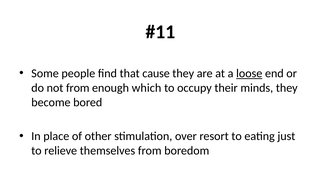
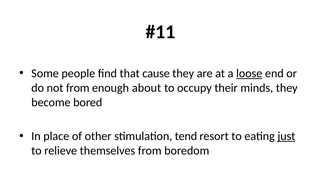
which: which -> about (147, 88)
over: over -> tend (186, 136)
just underline: none -> present (286, 136)
